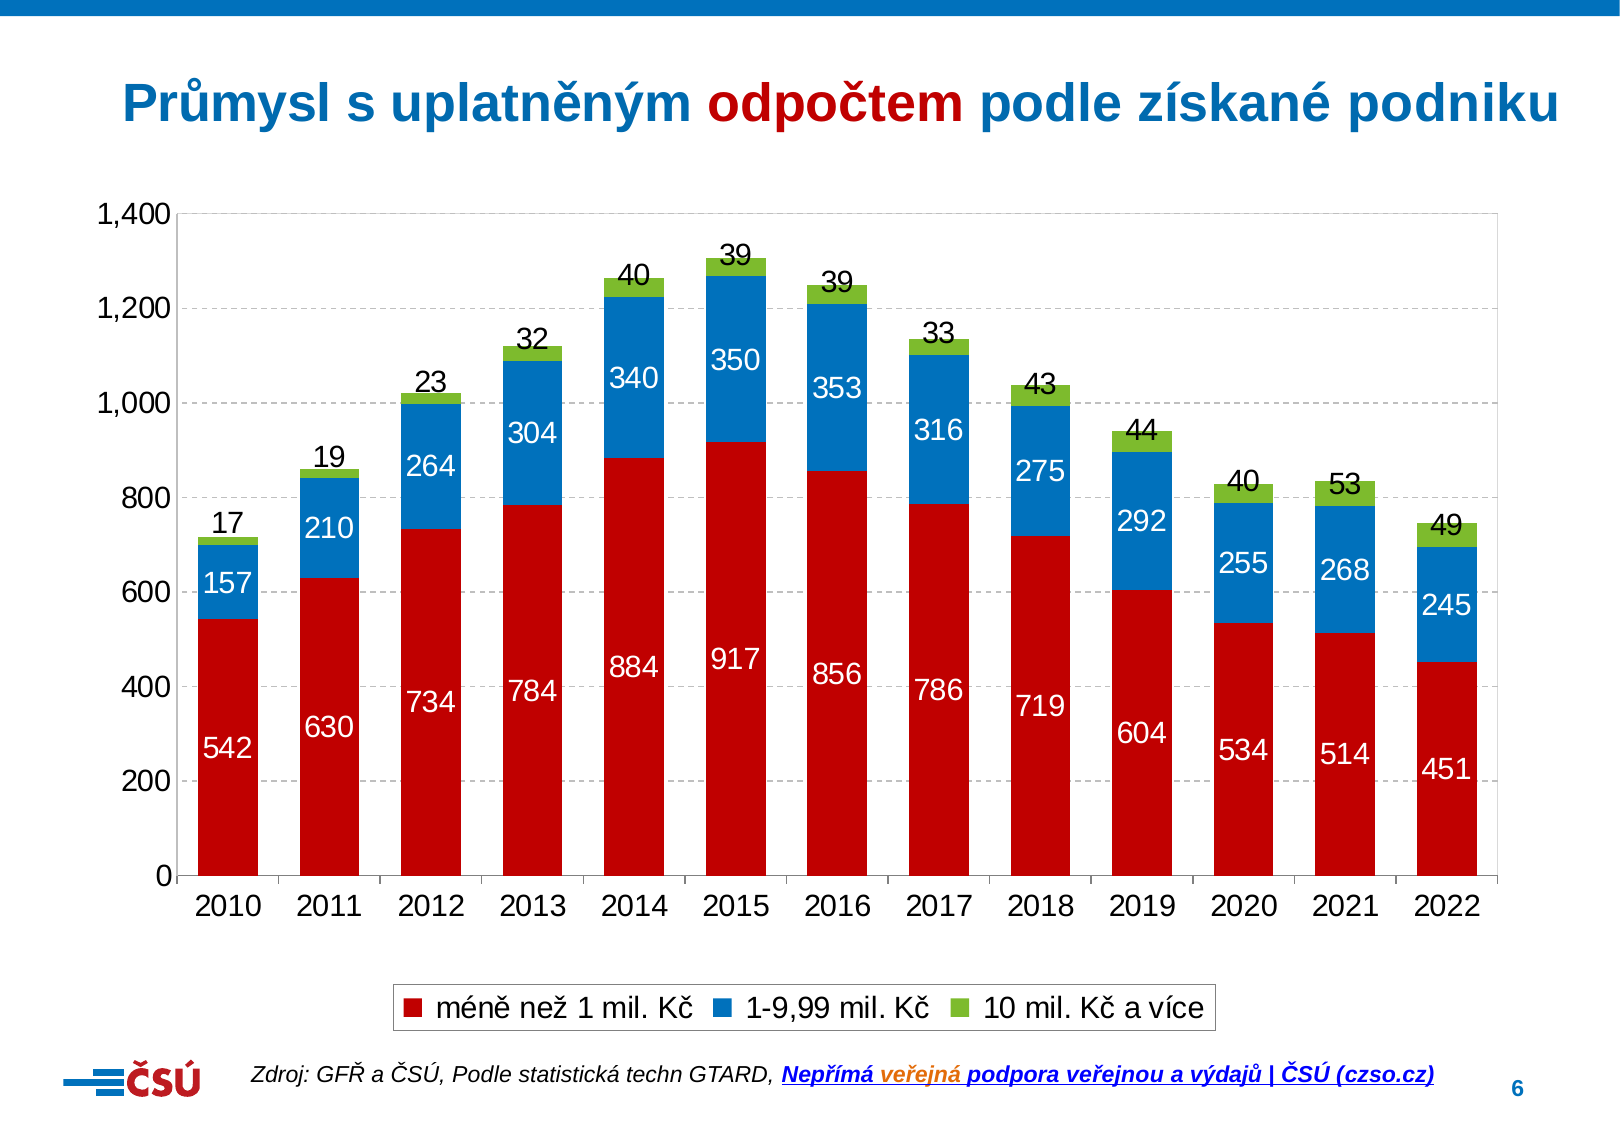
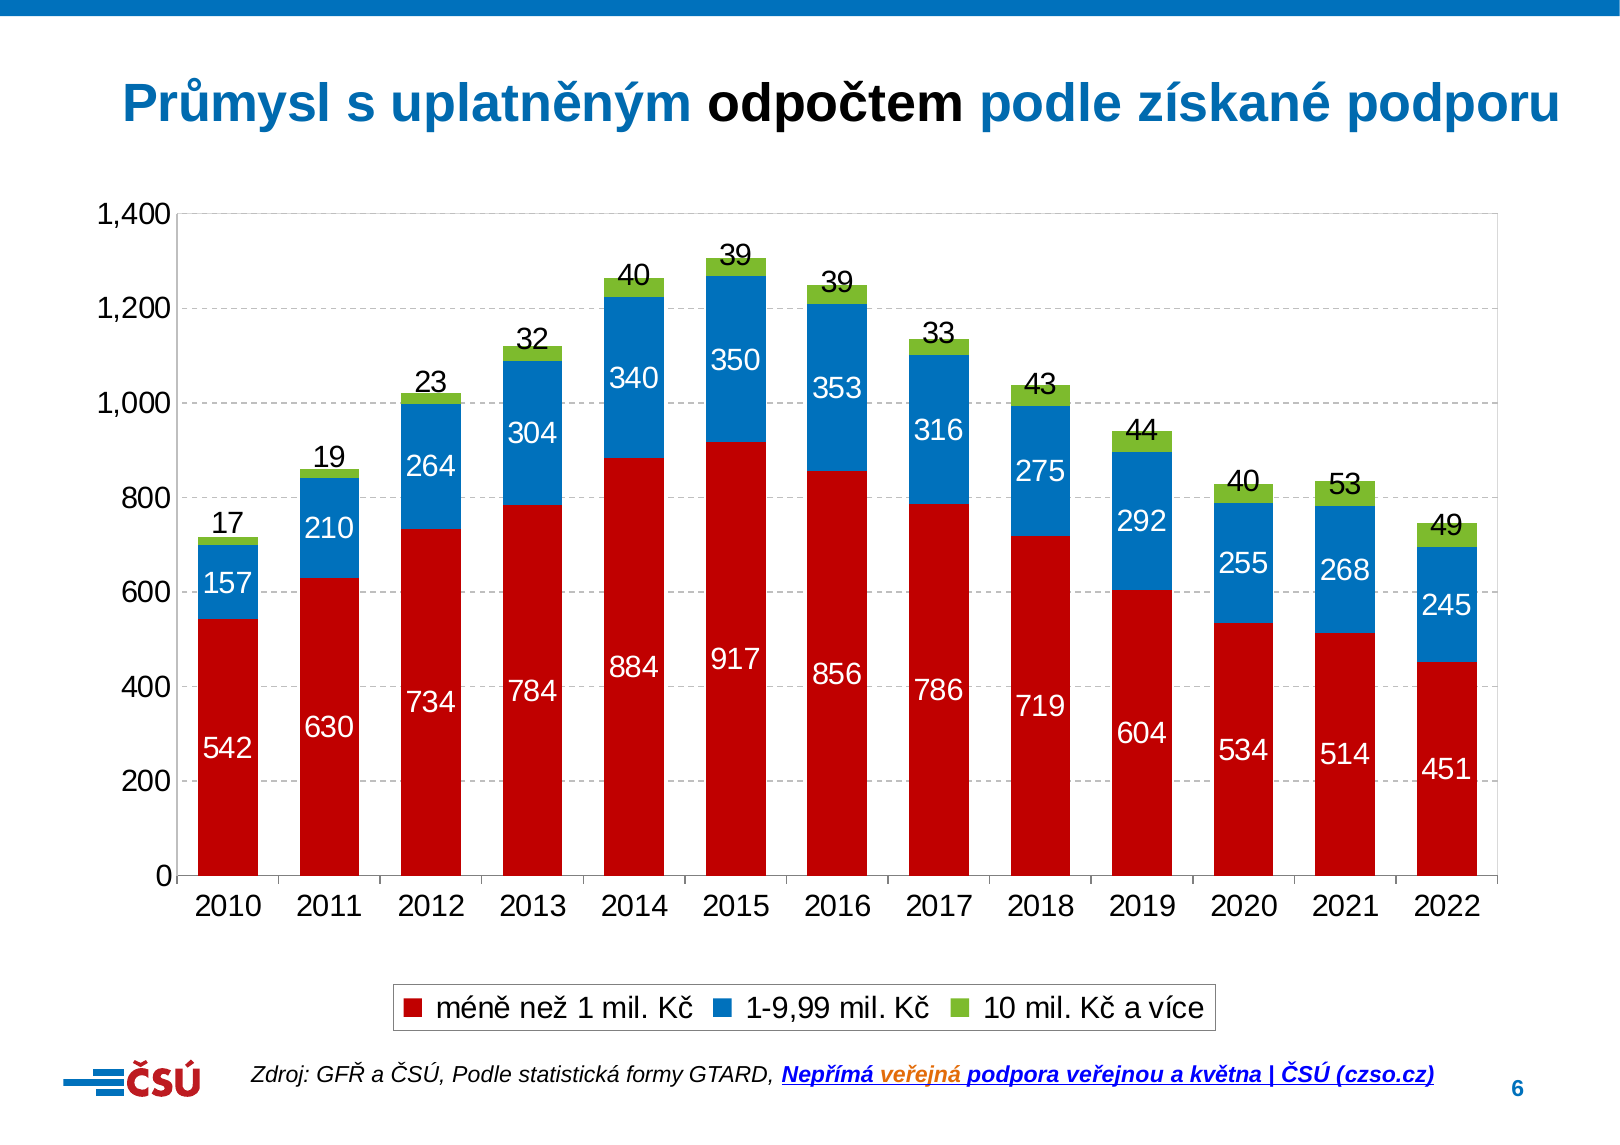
odpočtem colour: red -> black (836, 104)
podniku: podniku -> podporu (1454, 104)
techn: techn -> formy (655, 1075)
výdajů: výdajů -> května (1226, 1075)
